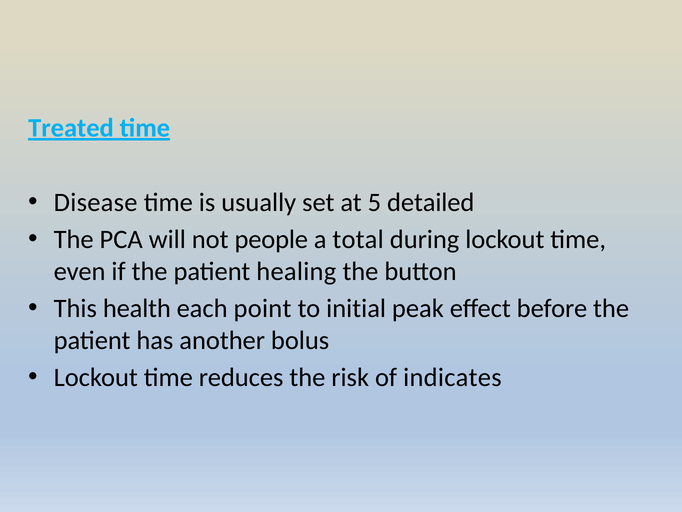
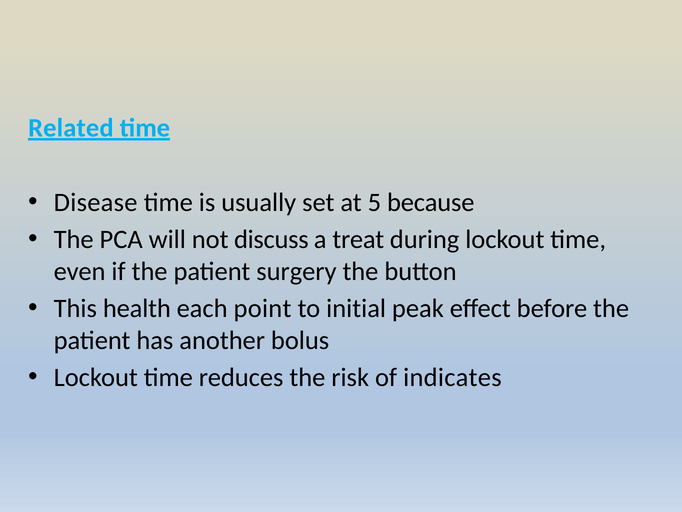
Treated: Treated -> Related (71, 128)
detailed: detailed -> because (431, 202)
people: people -> discuss (271, 239)
total: total -> treat (358, 239)
healing: healing -> surgery (296, 271)
